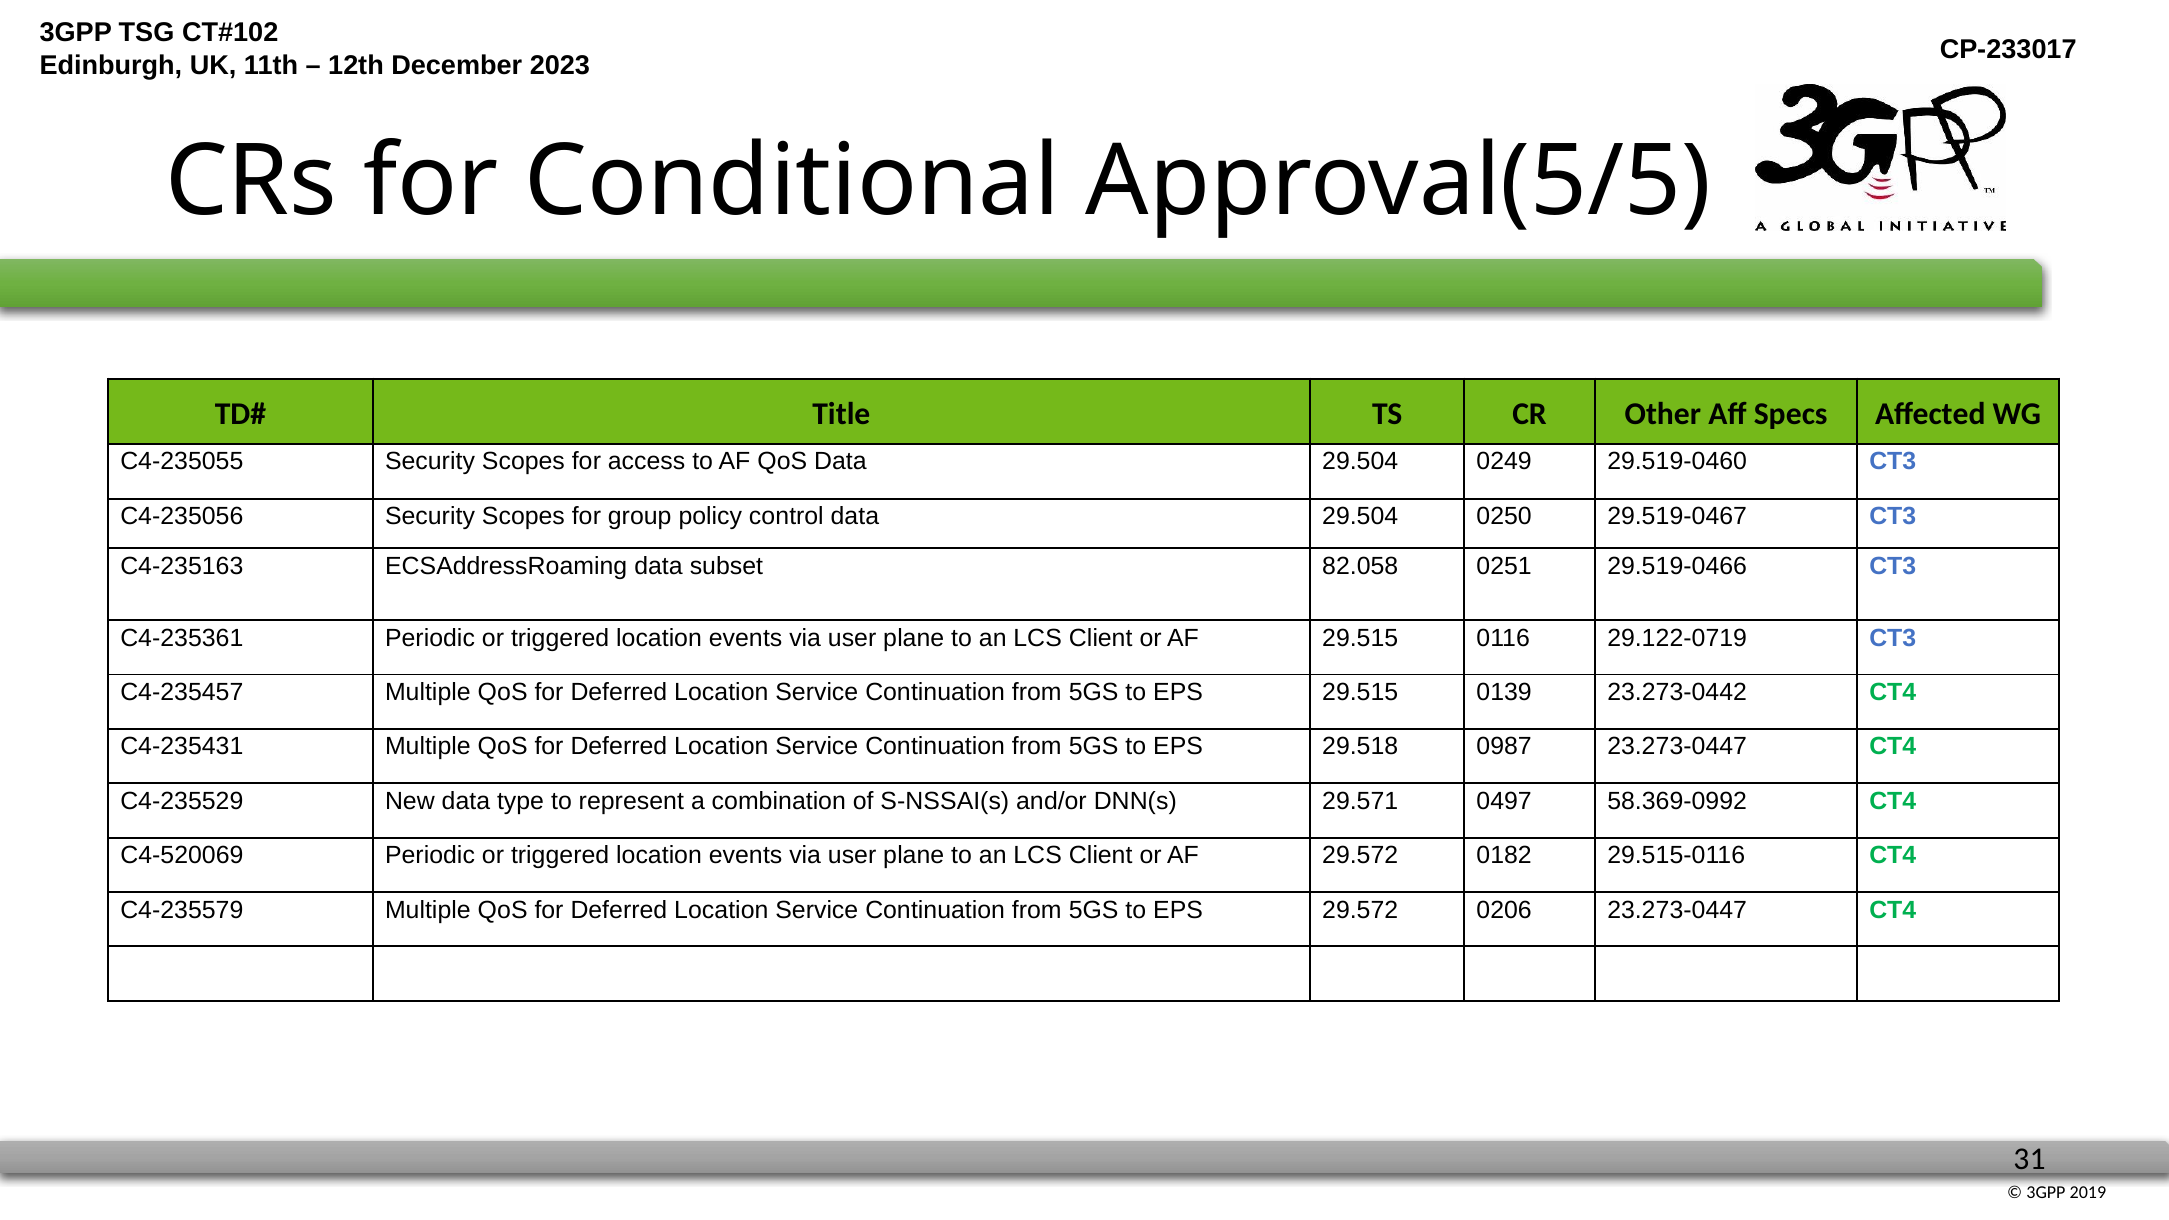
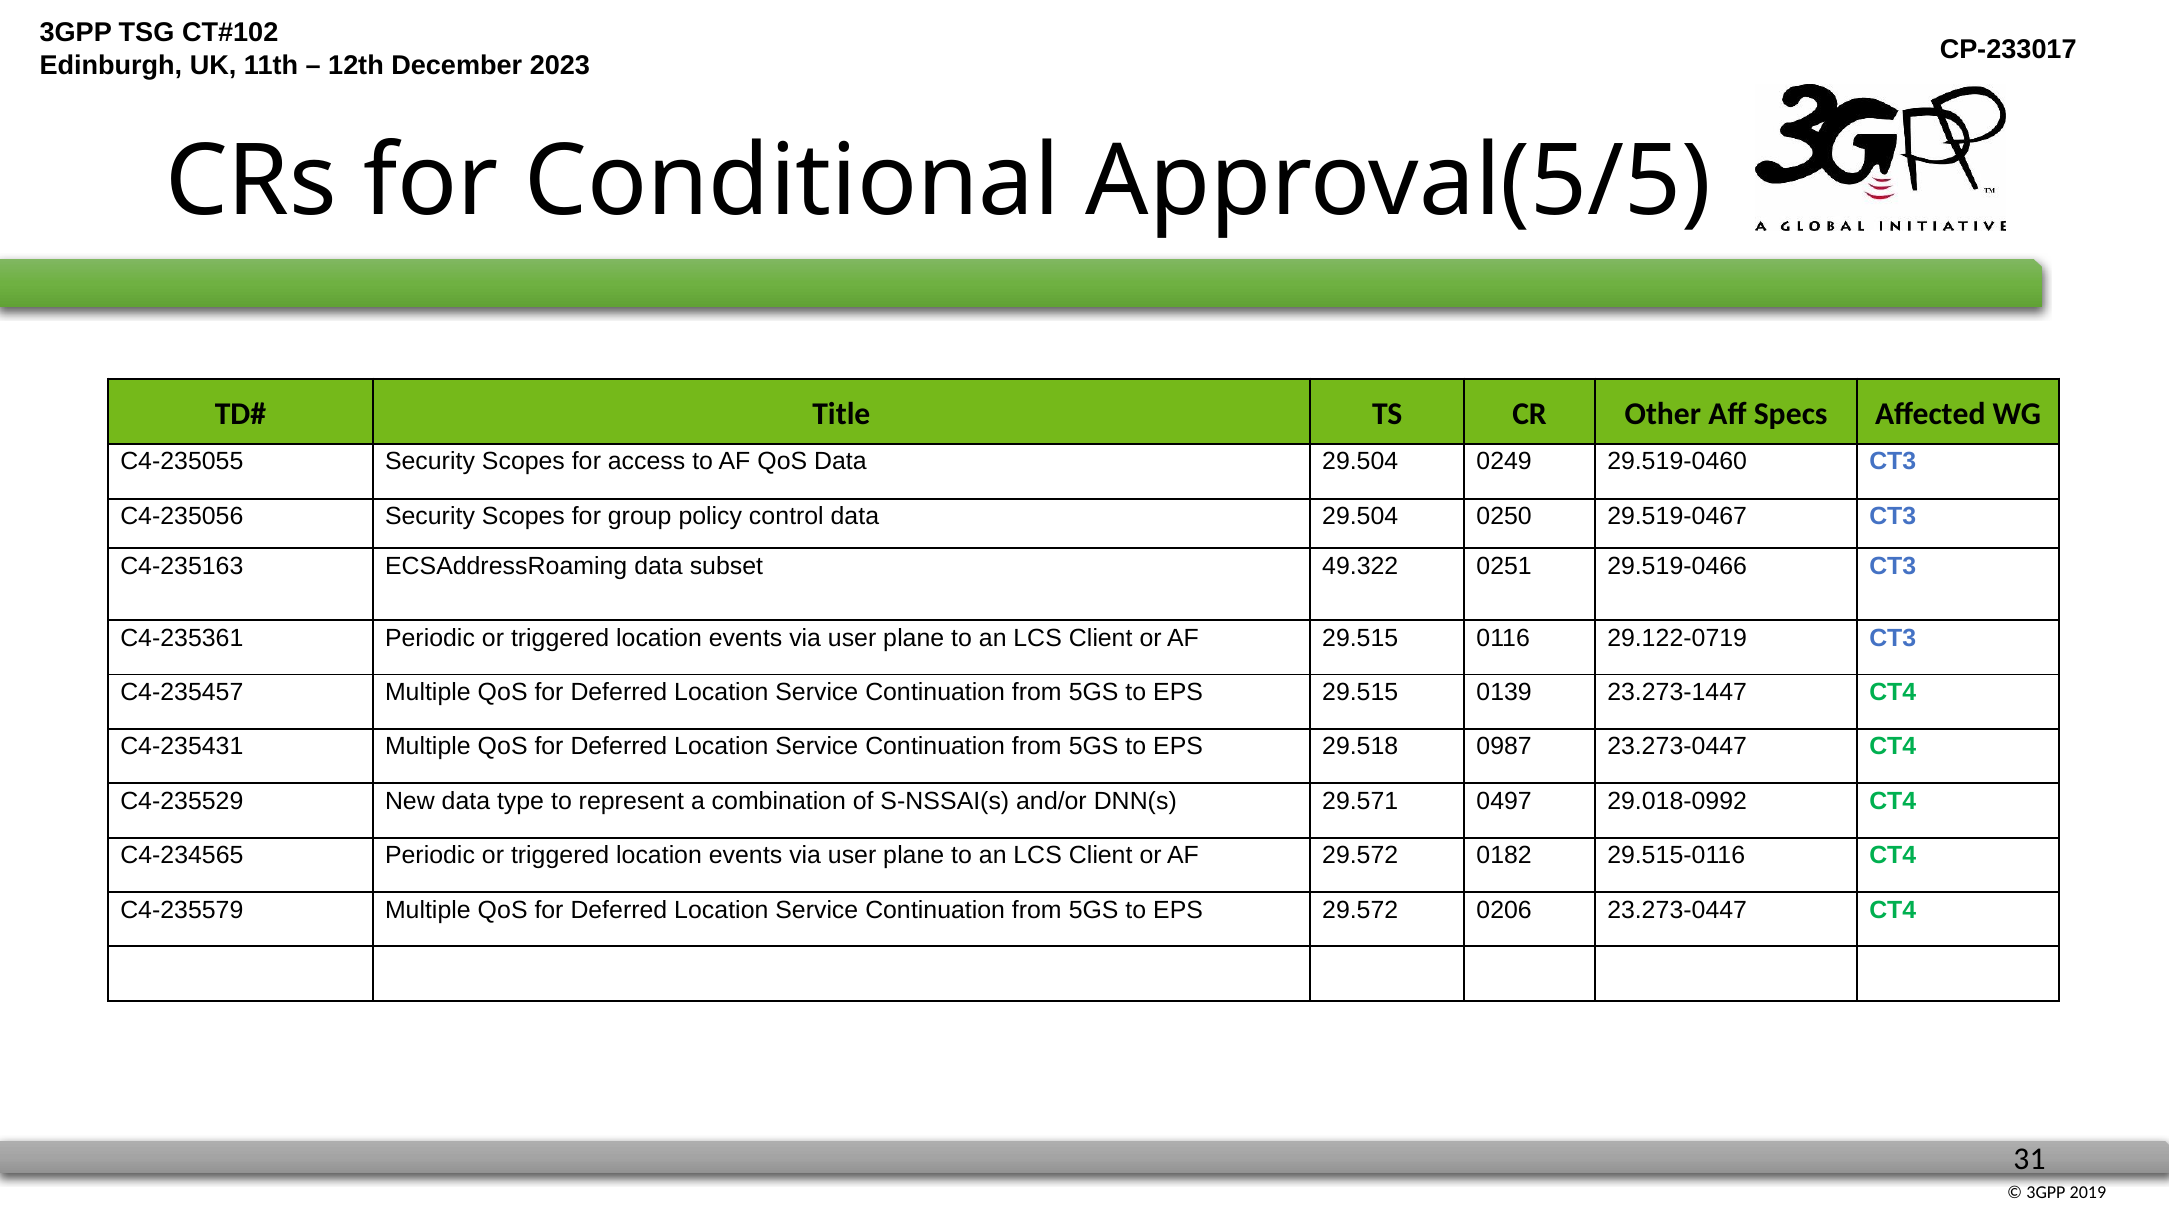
82.058: 82.058 -> 49.322 (1360, 566)
23.273-0442: 23.273-0442 -> 23.273-1447 (1677, 692)
58.369-0992: 58.369-0992 -> 29.018-0992 (1677, 801)
C4-520069: C4-520069 -> C4-234565 (182, 856)
